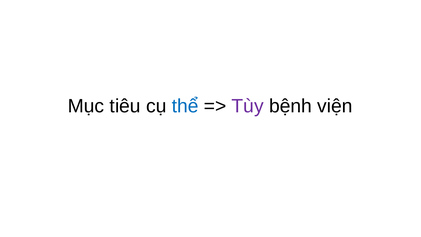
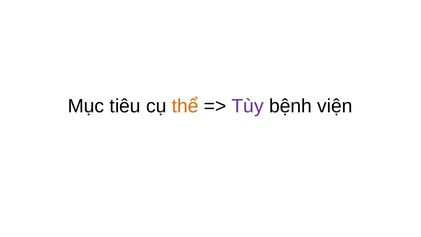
thể colour: blue -> orange (185, 106)
